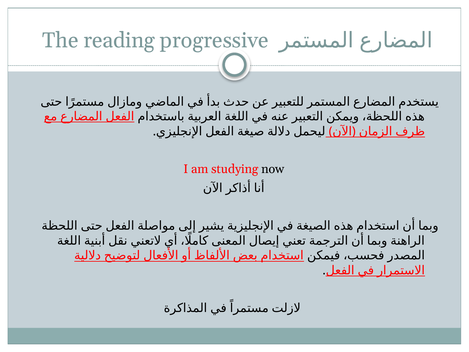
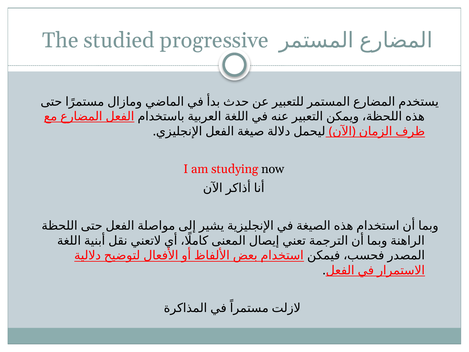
reading: reading -> studied (119, 40)
